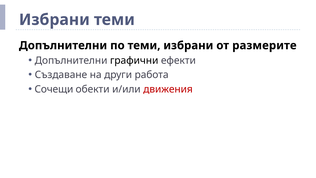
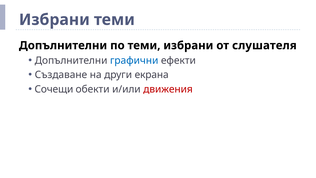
размерите: размерите -> слушателя (264, 45)
графични colour: black -> blue (134, 60)
работа: работа -> екрана (152, 75)
